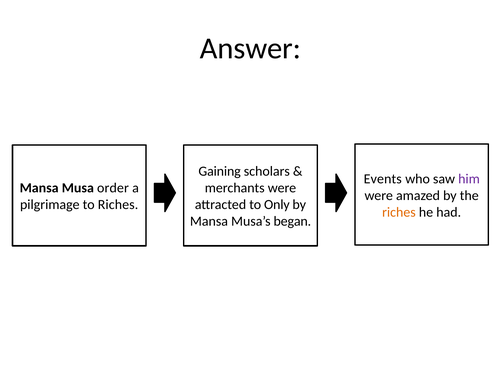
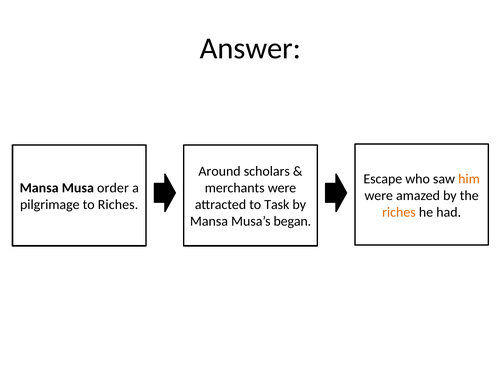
Gaining: Gaining -> Around (220, 172)
Events: Events -> Escape (383, 179)
him colour: purple -> orange (469, 179)
Only: Only -> Task (277, 205)
